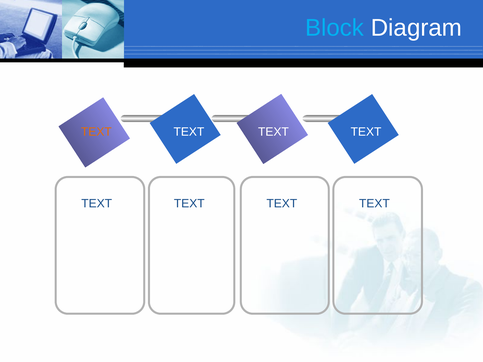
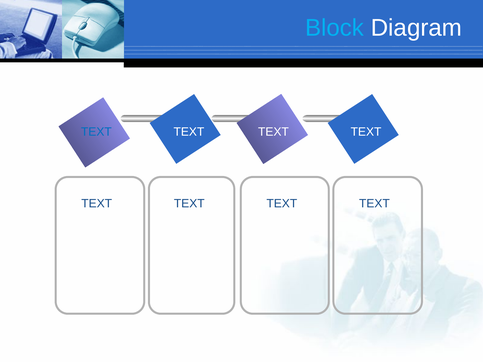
TEXT colour: orange -> blue (96, 132)
